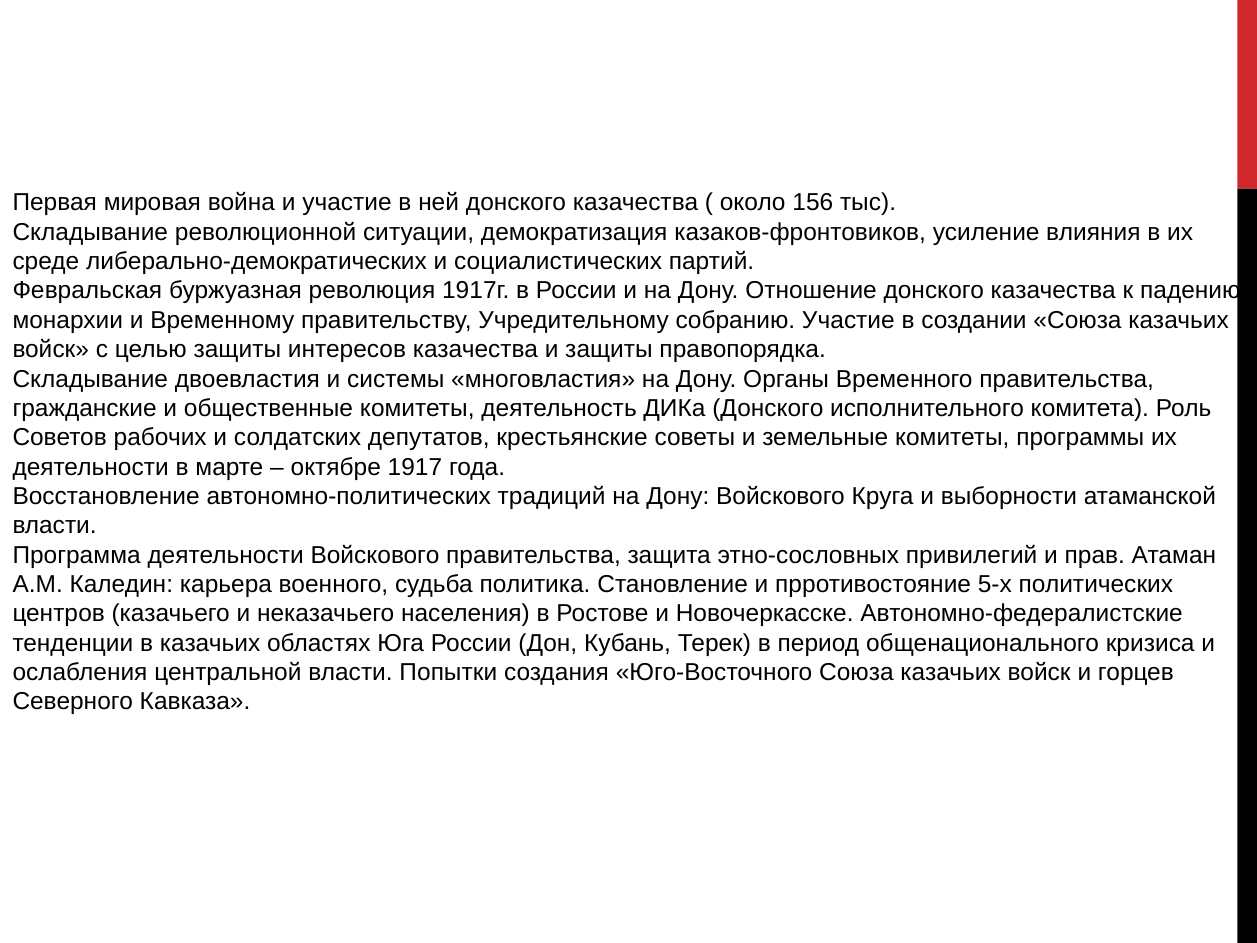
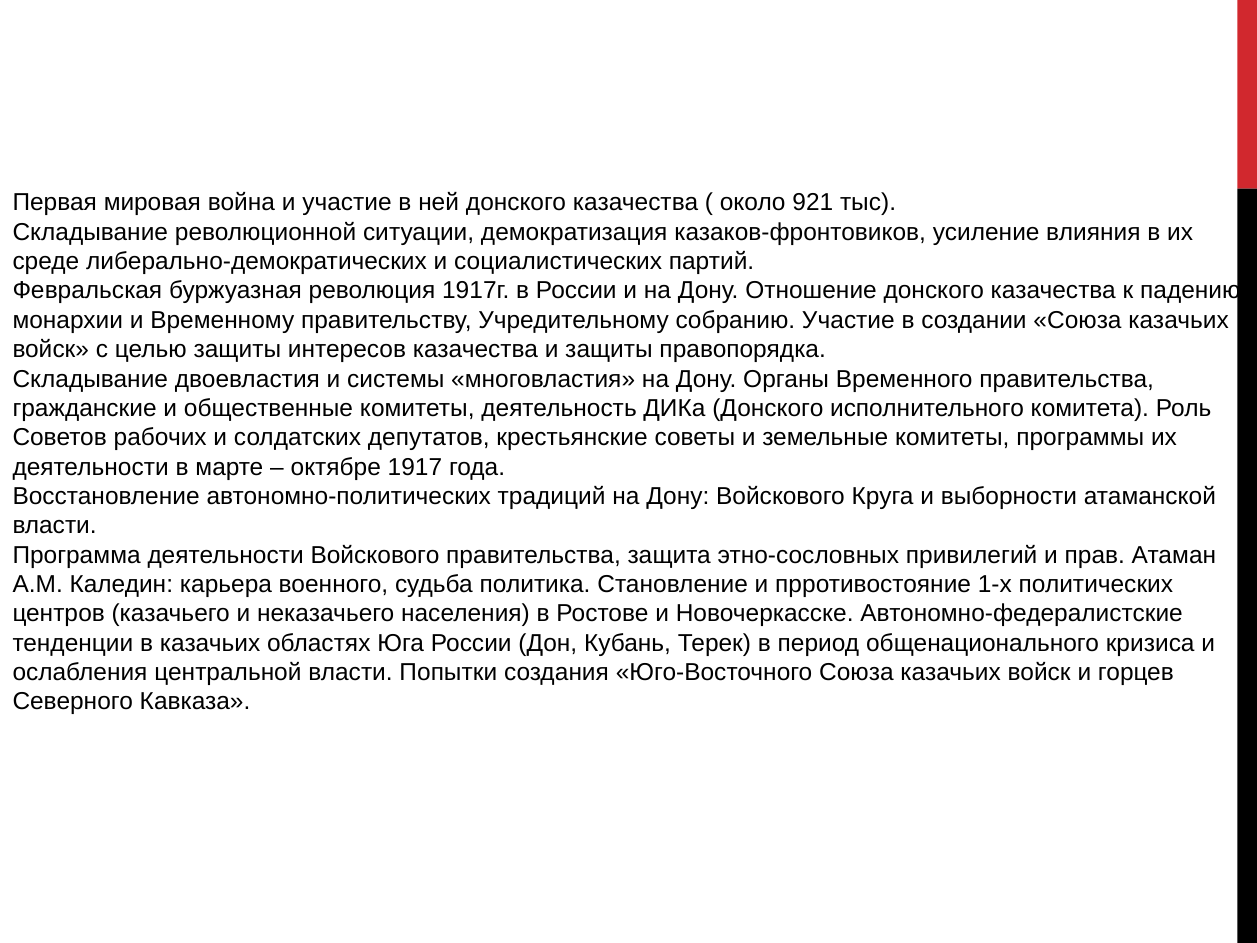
156: 156 -> 921 (813, 203)
5-х: 5-х -> 1-х (995, 584)
